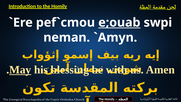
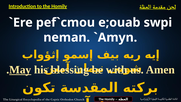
e;ouab underline: present -> none (119, 22)
